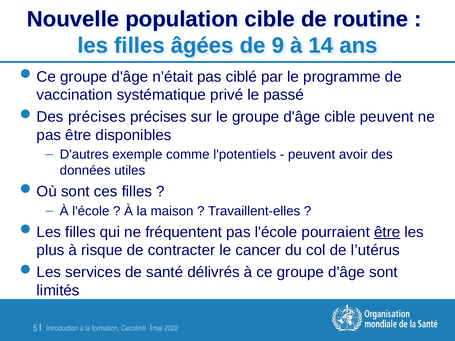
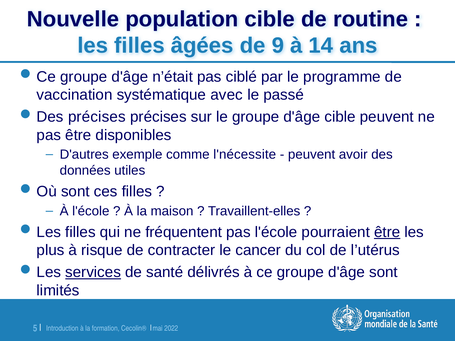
privé: privé -> avec (227, 95)
l'potentiels: l'potentiels -> l'nécessite (245, 155)
services underline: none -> present (93, 272)
